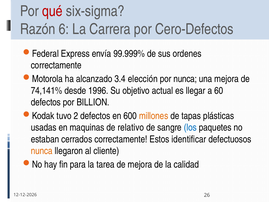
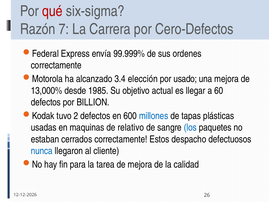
6: 6 -> 7 (64, 29)
por nunca: nunca -> usado (185, 79)
74,141%: 74,141% -> 13,000% (47, 91)
1996: 1996 -> 1985 (98, 91)
millones colour: orange -> blue (154, 116)
identificar: identificar -> despacho (189, 139)
nunca colour: orange -> blue (42, 151)
